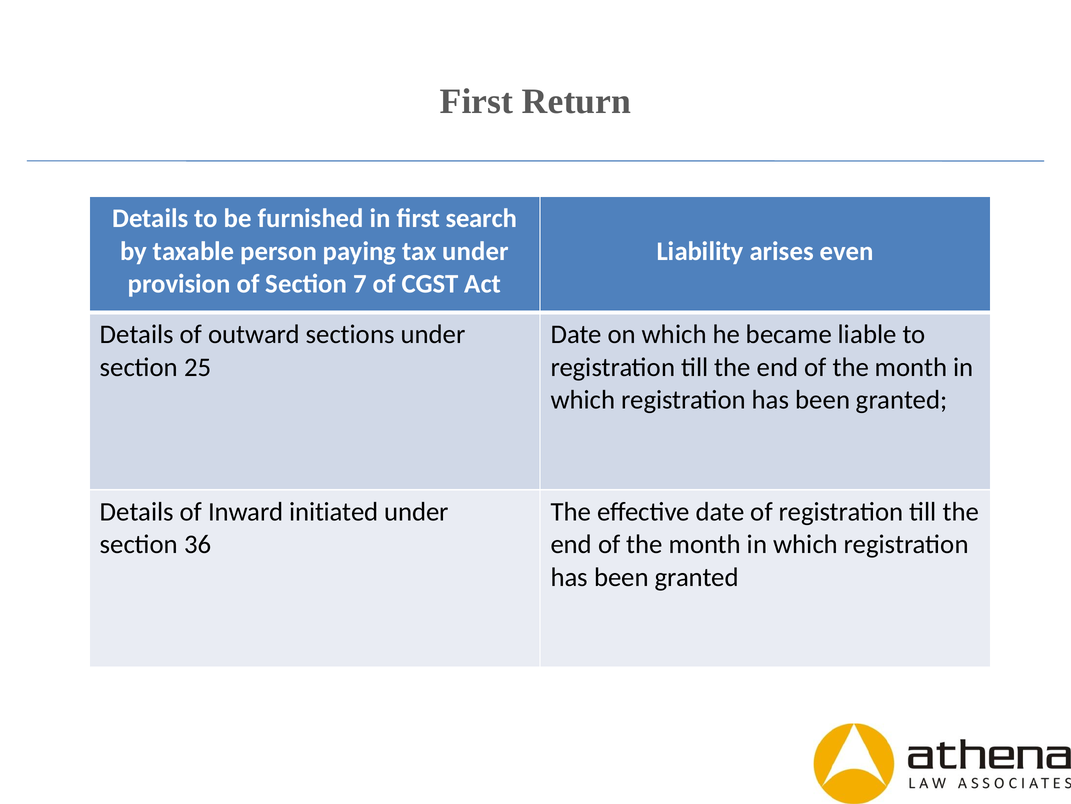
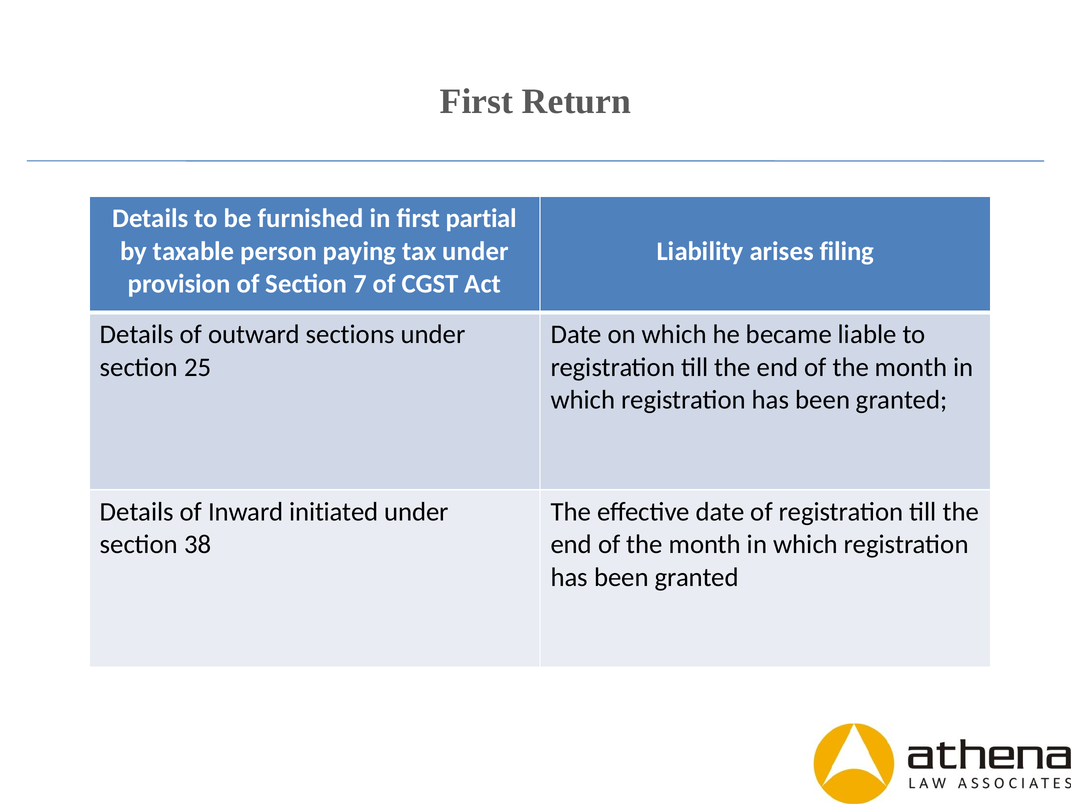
search: search -> partial (481, 218)
even: even -> filing (847, 251)
36: 36 -> 38 (198, 544)
